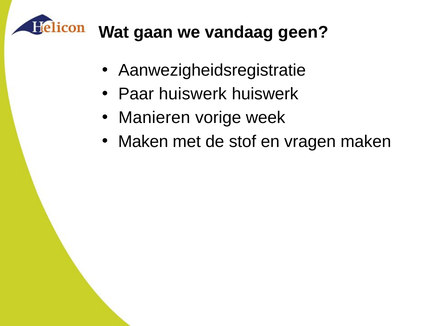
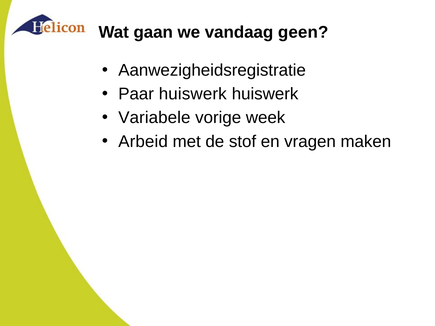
Manieren: Manieren -> Variabele (154, 118)
Maken: Maken -> Arbeid (143, 142)
